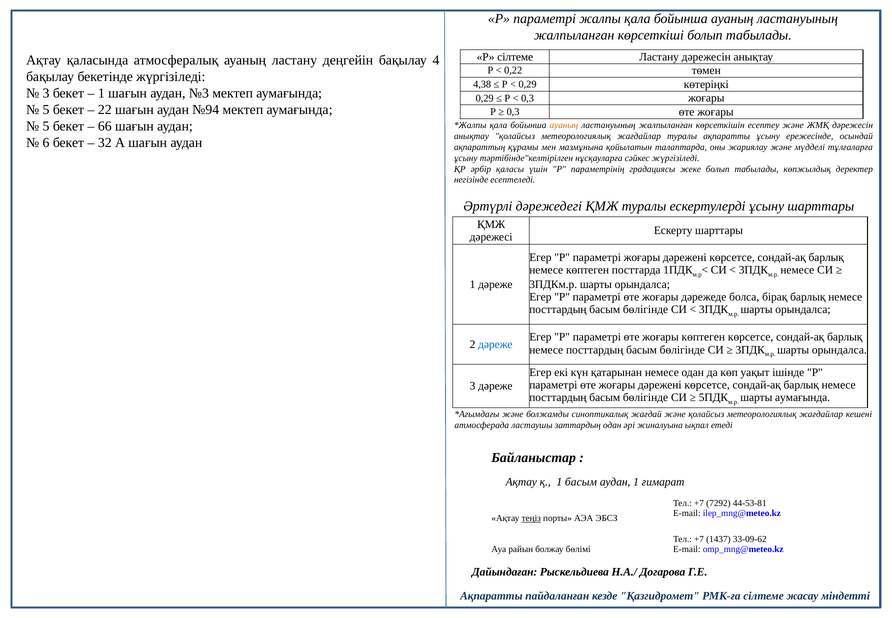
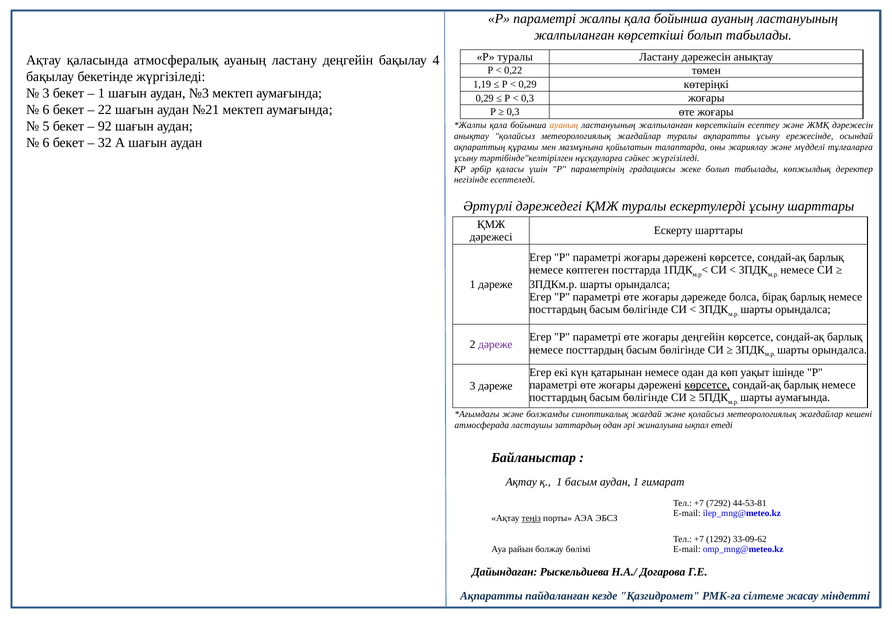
Р сілтеме: сілтеме -> туралы (515, 57)
4,38: 4,38 -> 1,19 (482, 84)
5: 5 -> 6 (46, 110)
№94: №94 -> №21 (206, 110)
66: 66 -> 92 (105, 126)
жоғары көптеген: көптеген -> деңгейін (703, 337)
дәреже colour: blue -> purple (495, 344)
көрсетсе underline: none -> present (707, 385)
1437: 1437 -> 1292 (718, 539)
